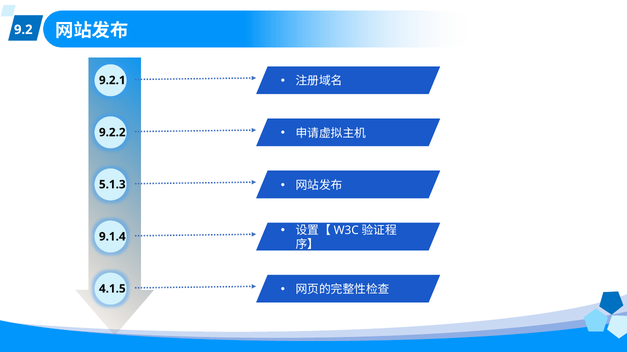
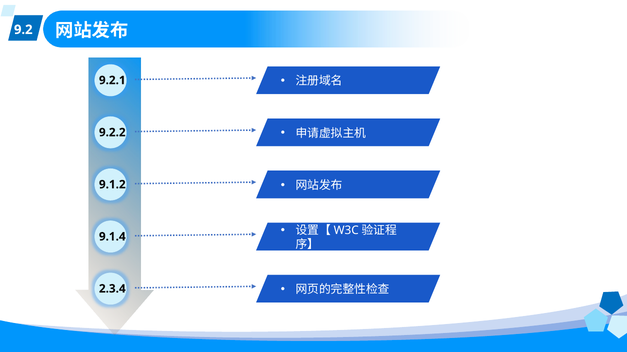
5.1.3: 5.1.3 -> 9.1.2 (112, 185)
4.1.5: 4.1.5 -> 2.3.4 (112, 289)
